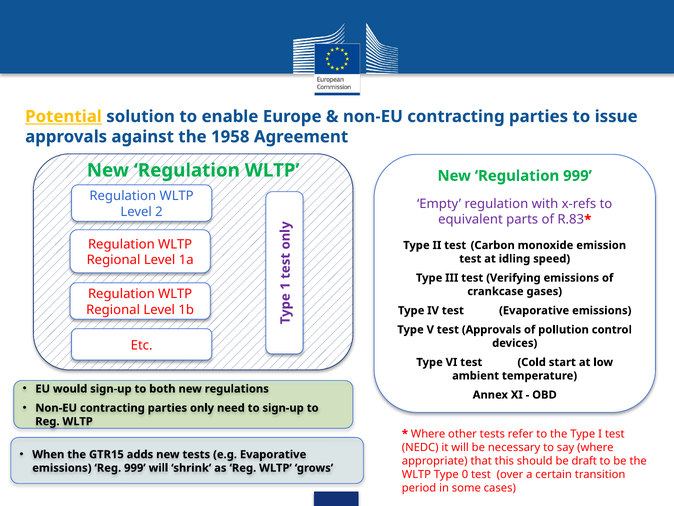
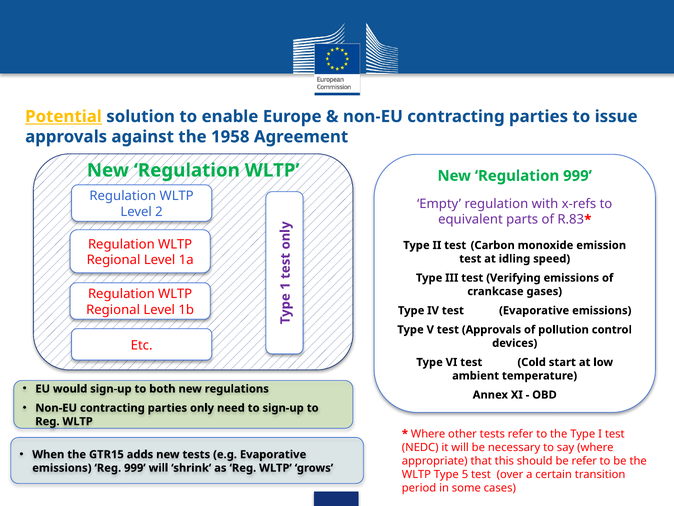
be draft: draft -> refer (584, 460)
0: 0 -> 5 (465, 474)
